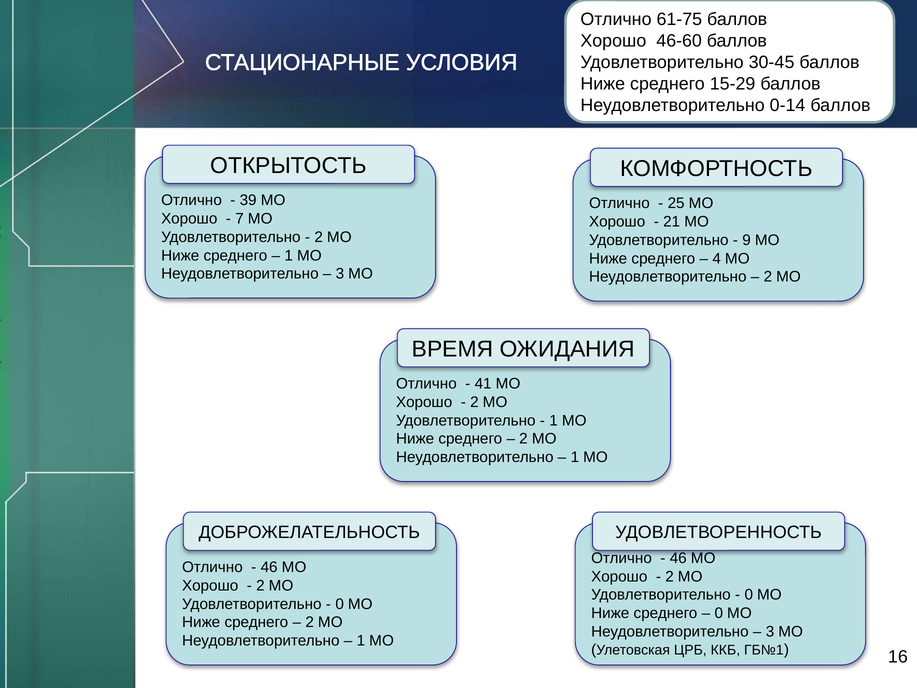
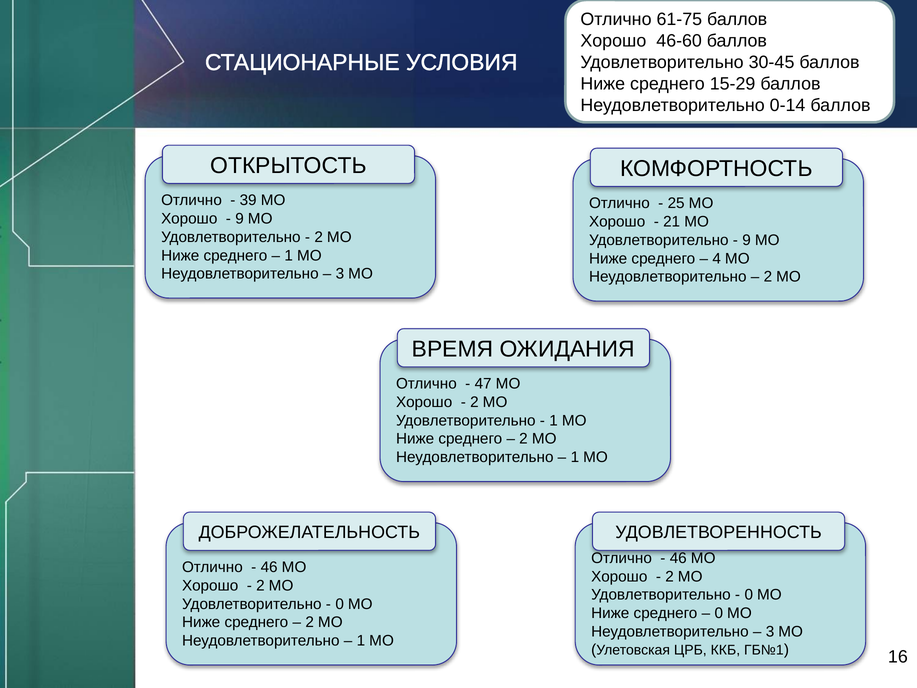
7: 7 -> 9 (240, 219)
41: 41 -> 47 (483, 384)
